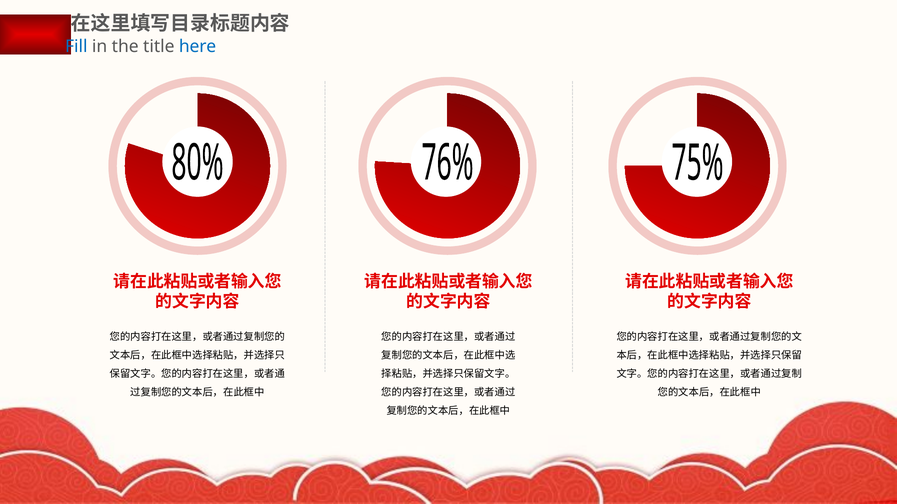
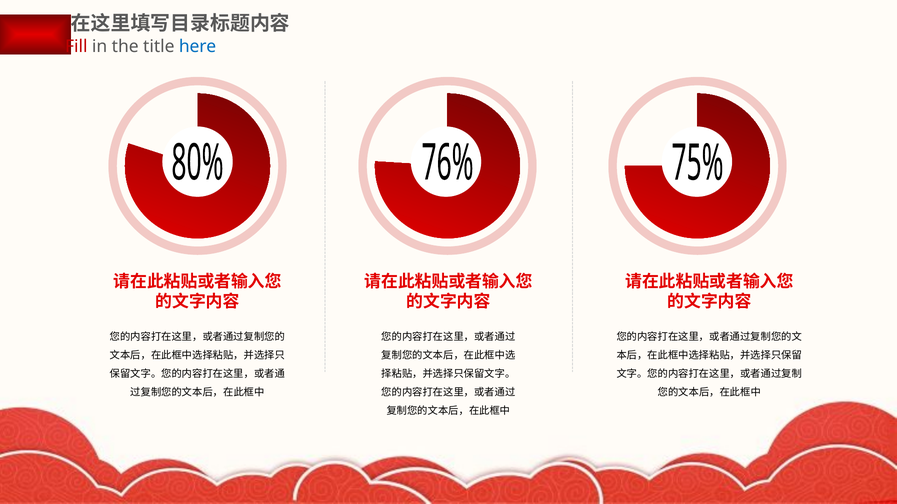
Fill colour: blue -> red (76, 46)
